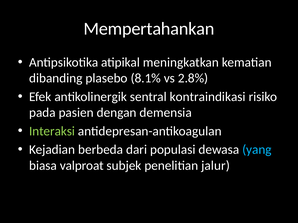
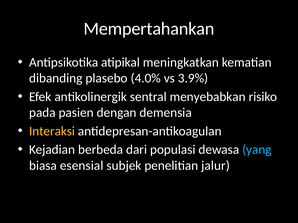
8.1%: 8.1% -> 4.0% (146, 78)
2.8%: 2.8% -> 3.9% (193, 78)
kontraindikasi: kontraindikasi -> menyebabkan (208, 97)
Interaksi colour: light green -> yellow (52, 131)
valproat: valproat -> esensial (82, 166)
